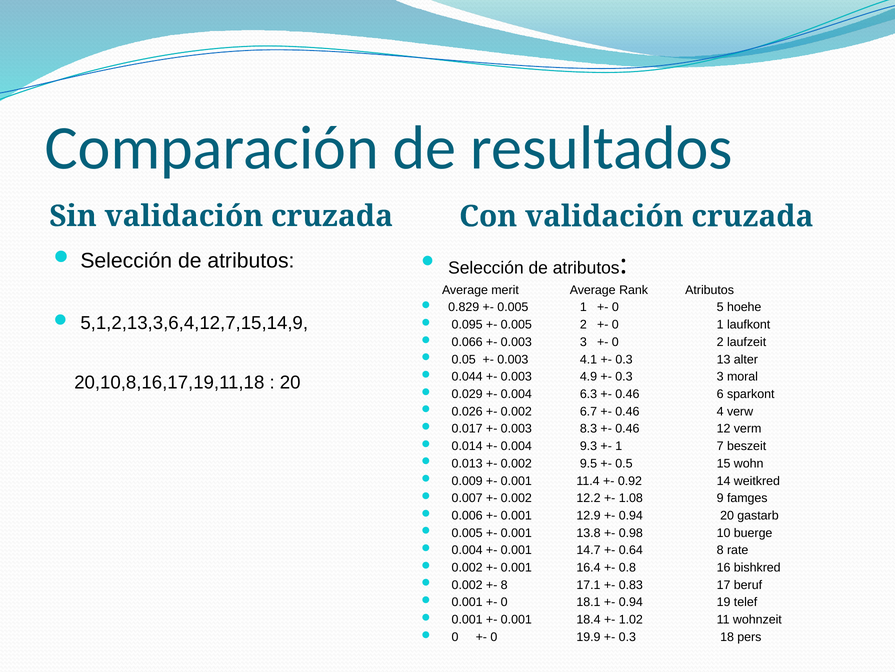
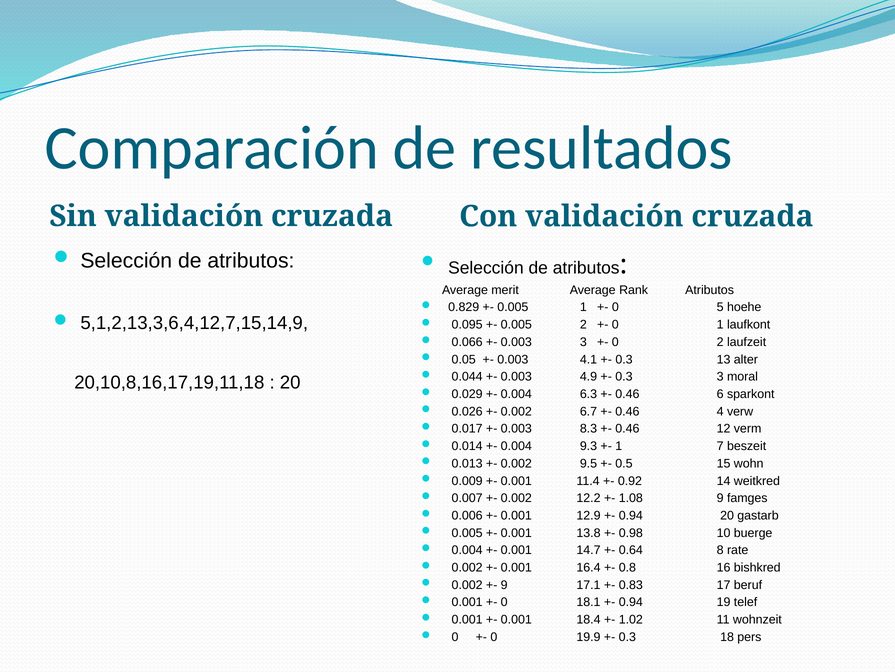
8: 8 -> 9 (504, 584)
